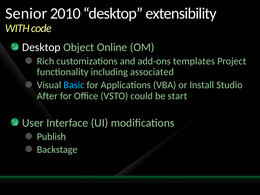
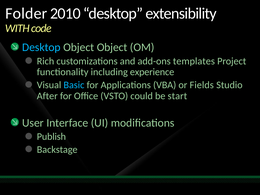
Senior: Senior -> Folder (26, 13)
Desktop colour: white -> light blue (41, 47)
Object Online: Online -> Object (112, 47)
associated: associated -> experience (152, 72)
Install: Install -> Fields (202, 85)
